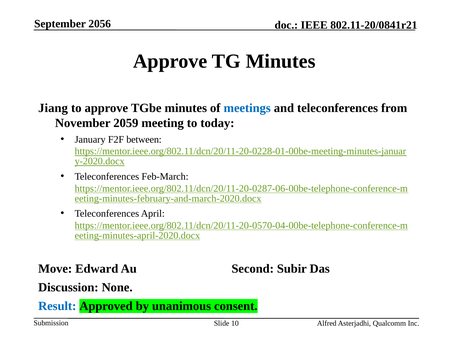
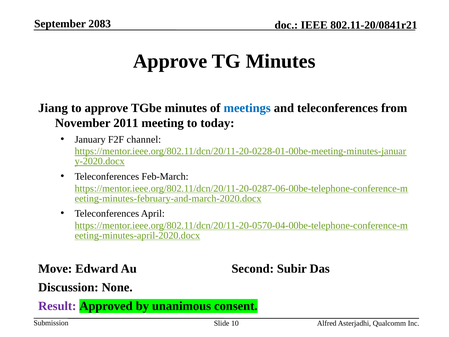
2056: 2056 -> 2083 (100, 24)
2059: 2059 -> 2011 (126, 123)
between: between -> channel (144, 139)
Result colour: blue -> purple (57, 306)
